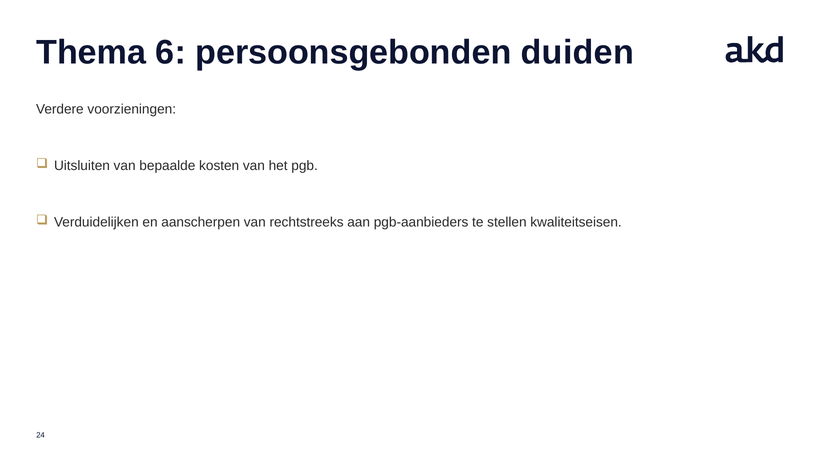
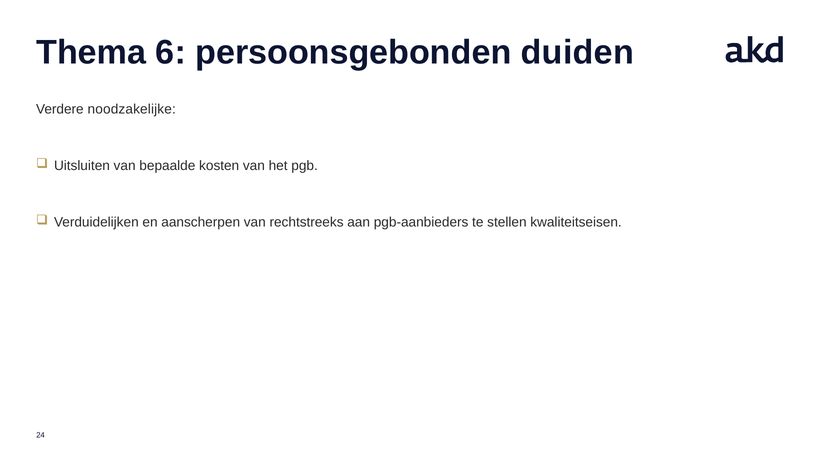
voorzieningen: voorzieningen -> noodzakelijke (132, 109)
